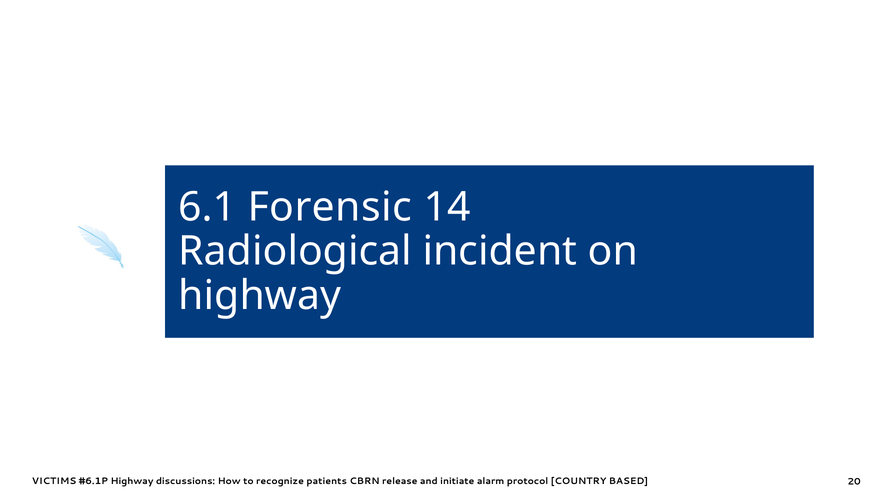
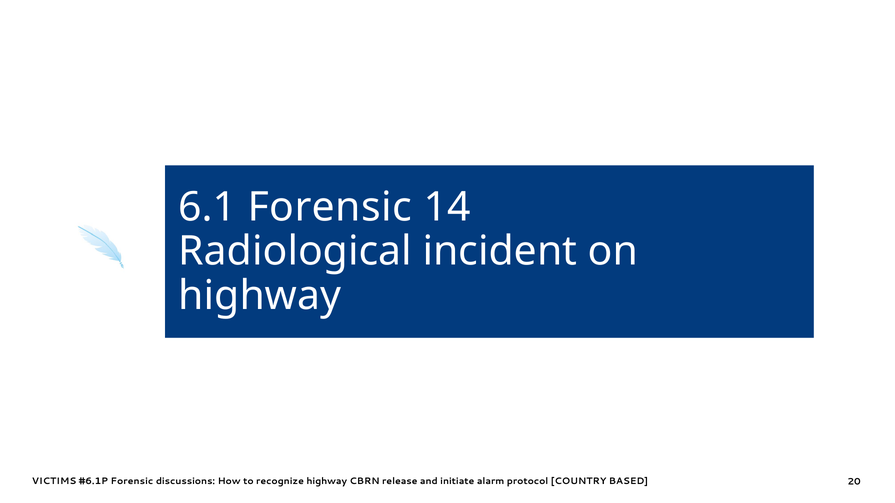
Highway: Highway -> Forensic (132, 481)
recognize patients: patients -> highway (327, 481)
